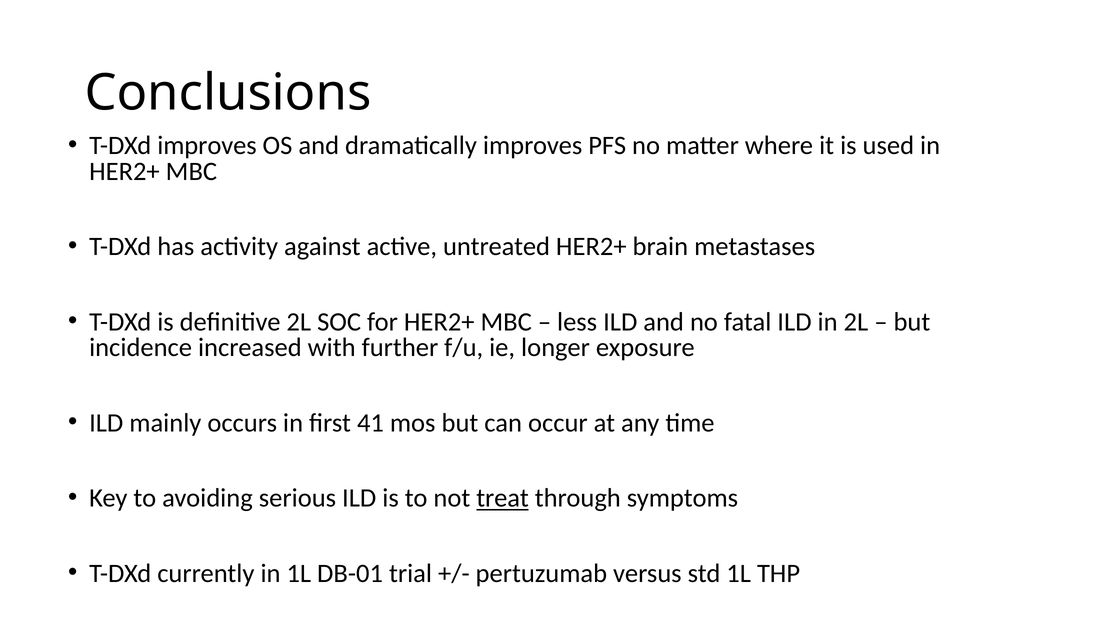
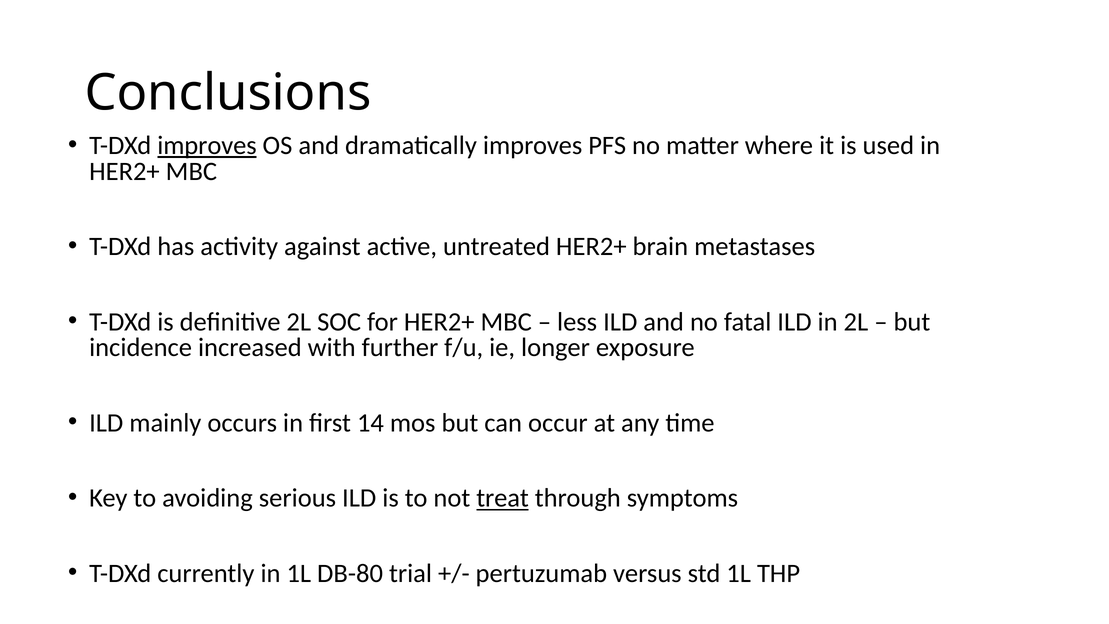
improves underline: none -> present (207, 146)
41: 41 -> 14 (370, 423)
DB-01: DB-01 -> DB-80 (350, 573)
